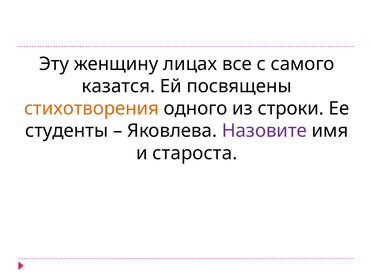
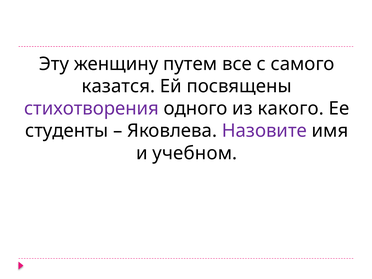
лицах: лицах -> путем (190, 64)
стихотворения colour: orange -> purple (92, 109)
строки: строки -> какого (291, 109)
староста: староста -> учебном (195, 153)
